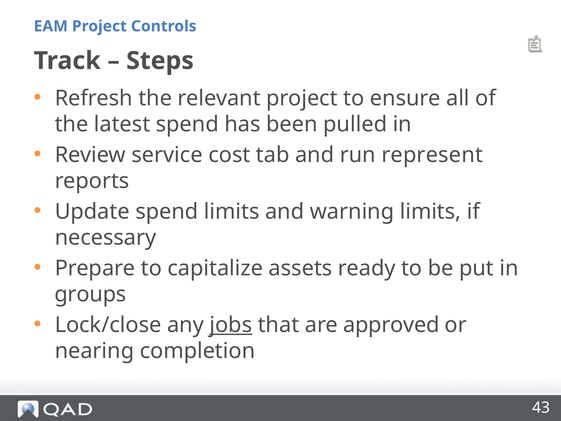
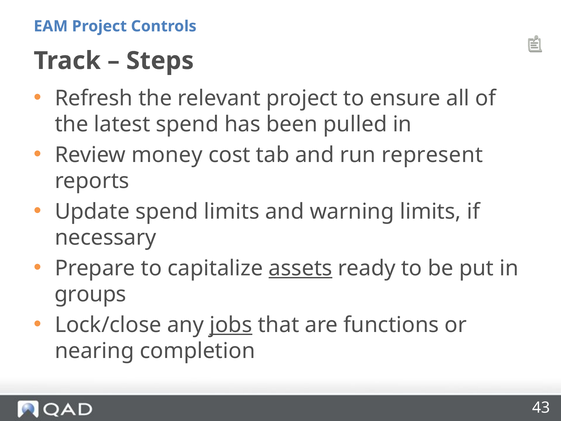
service: service -> money (167, 155)
assets underline: none -> present (301, 268)
approved: approved -> functions (391, 325)
